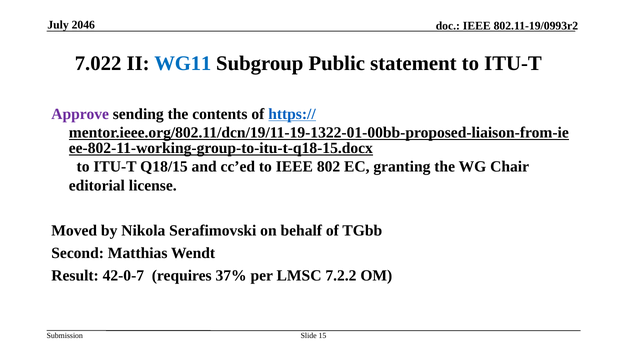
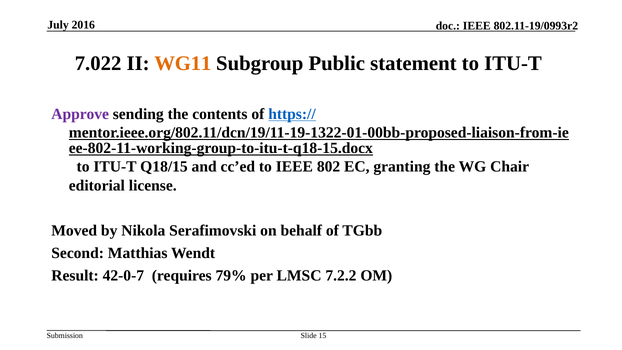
2046: 2046 -> 2016 (83, 25)
WG11 colour: blue -> orange (183, 64)
37%: 37% -> 79% (231, 276)
